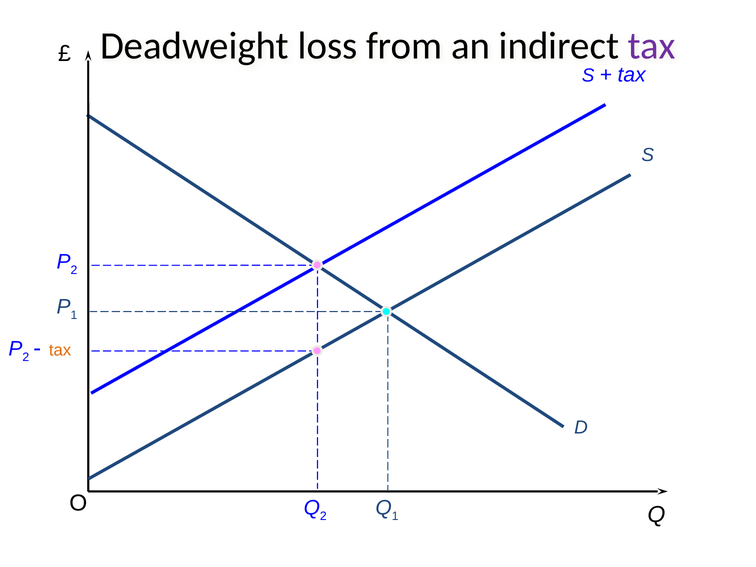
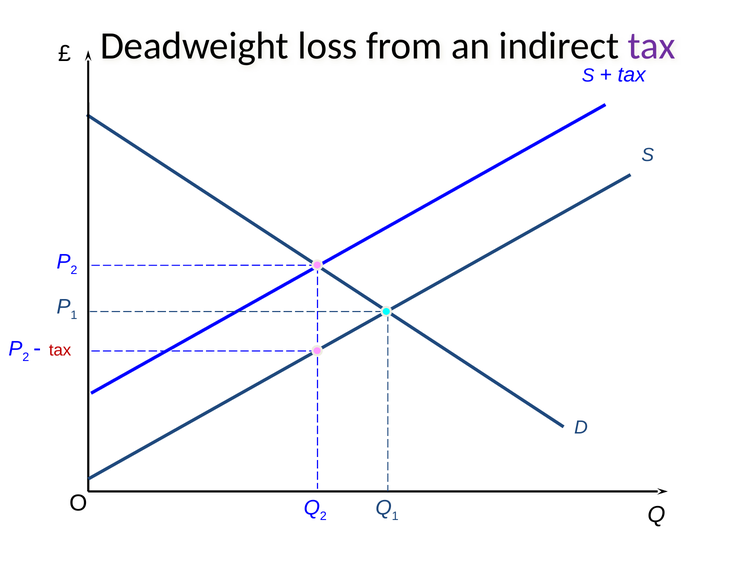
tax colour: orange -> red (60, 350)
